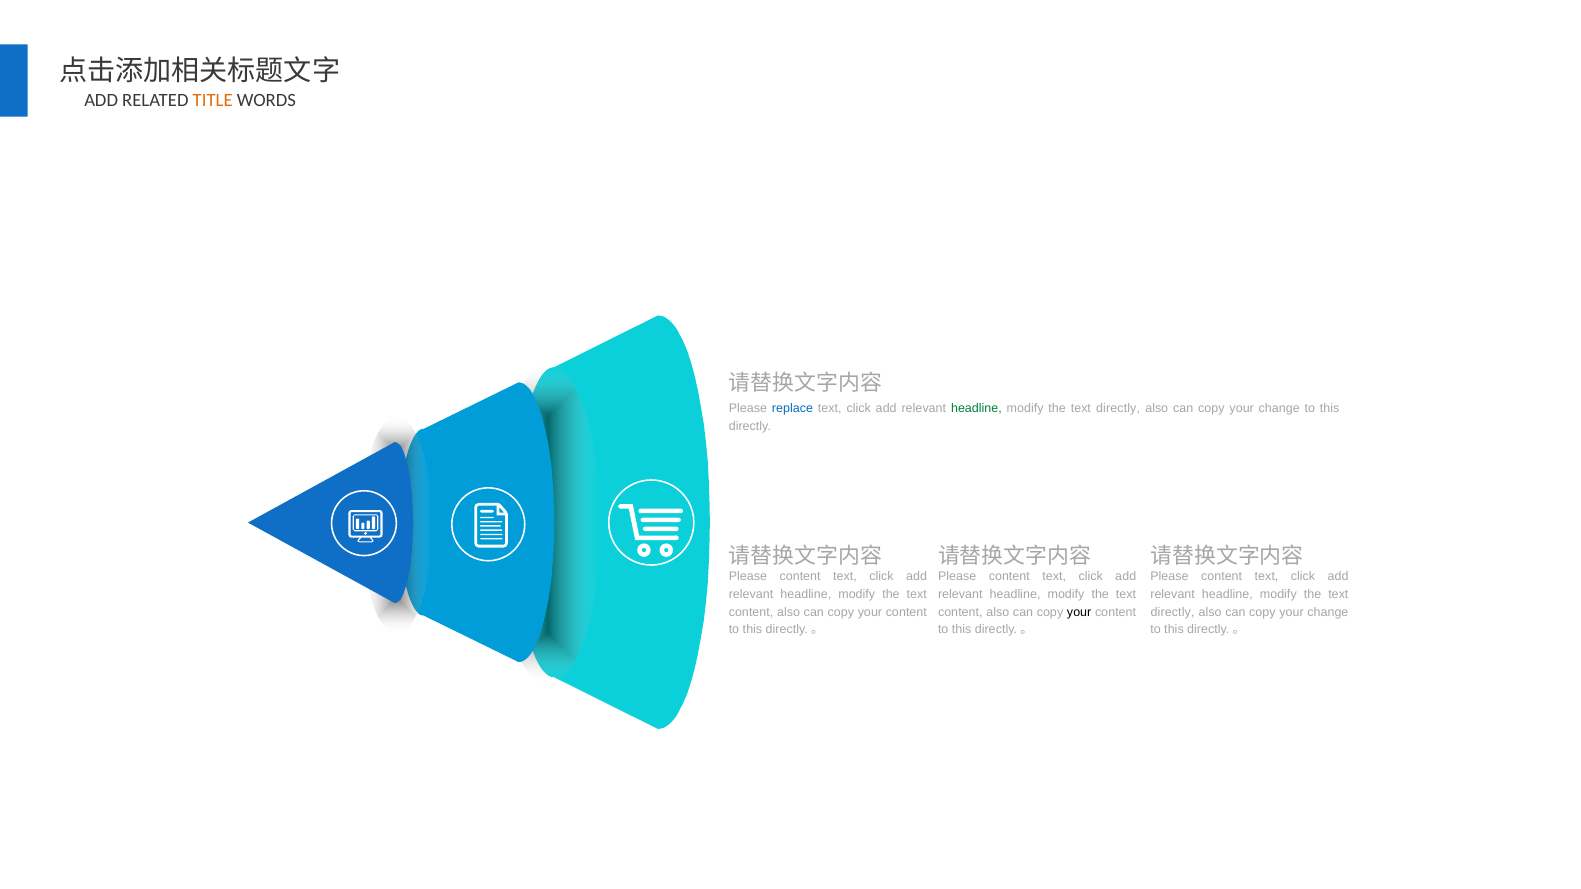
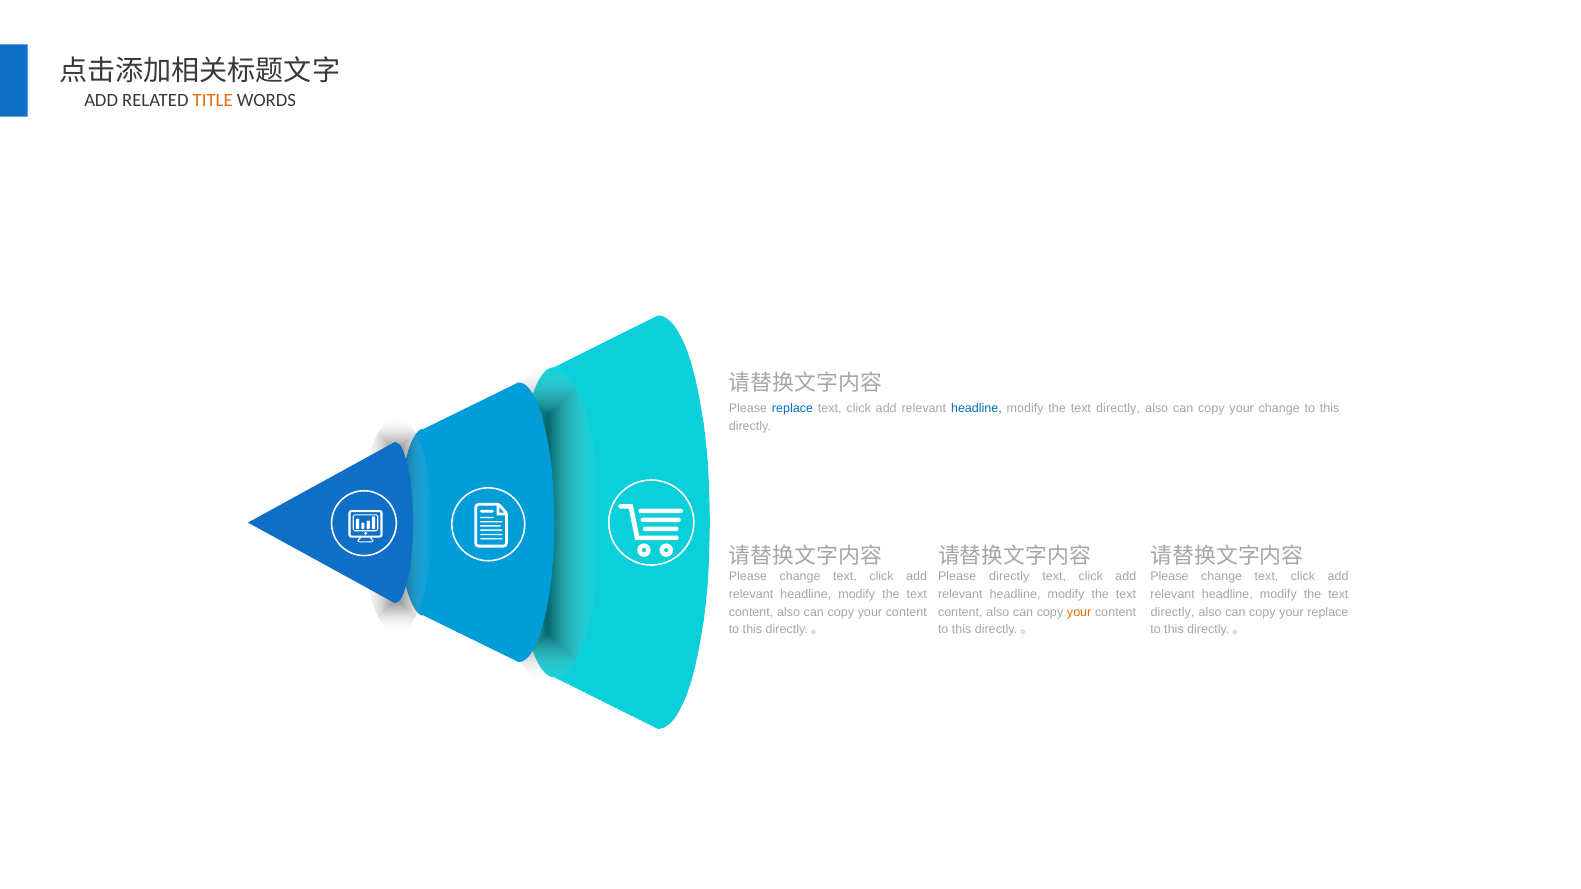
headline colour: green -> blue (976, 408)
content: content -> change (800, 576)
content: content -> directly (1009, 576)
content: content -> change (1222, 576)
your colour: black -> orange (1079, 612)
change: change -> replace (1328, 612)
